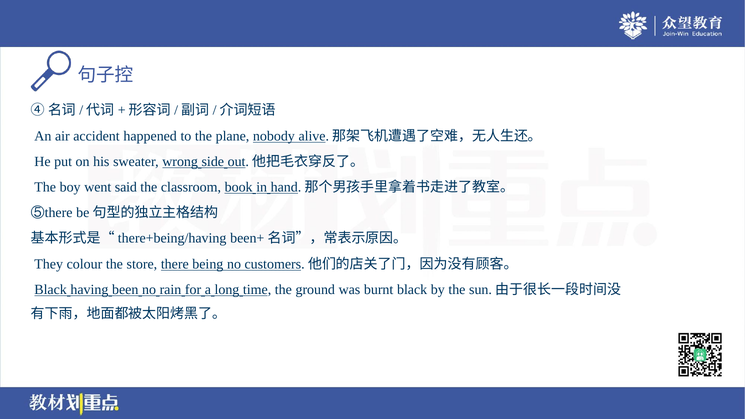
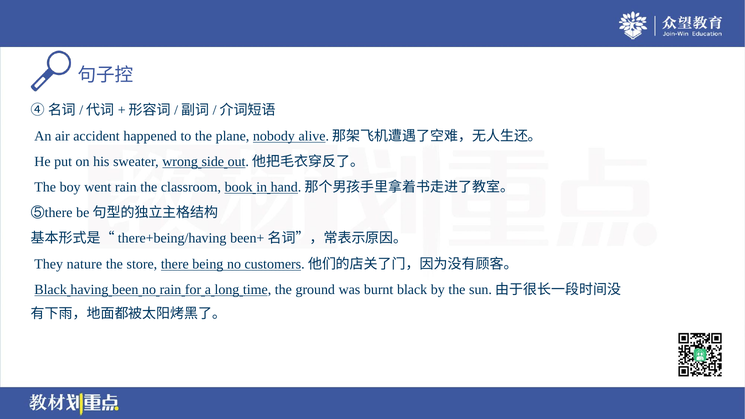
went said: said -> rain (126, 187)
colour: colour -> nature (84, 264)
